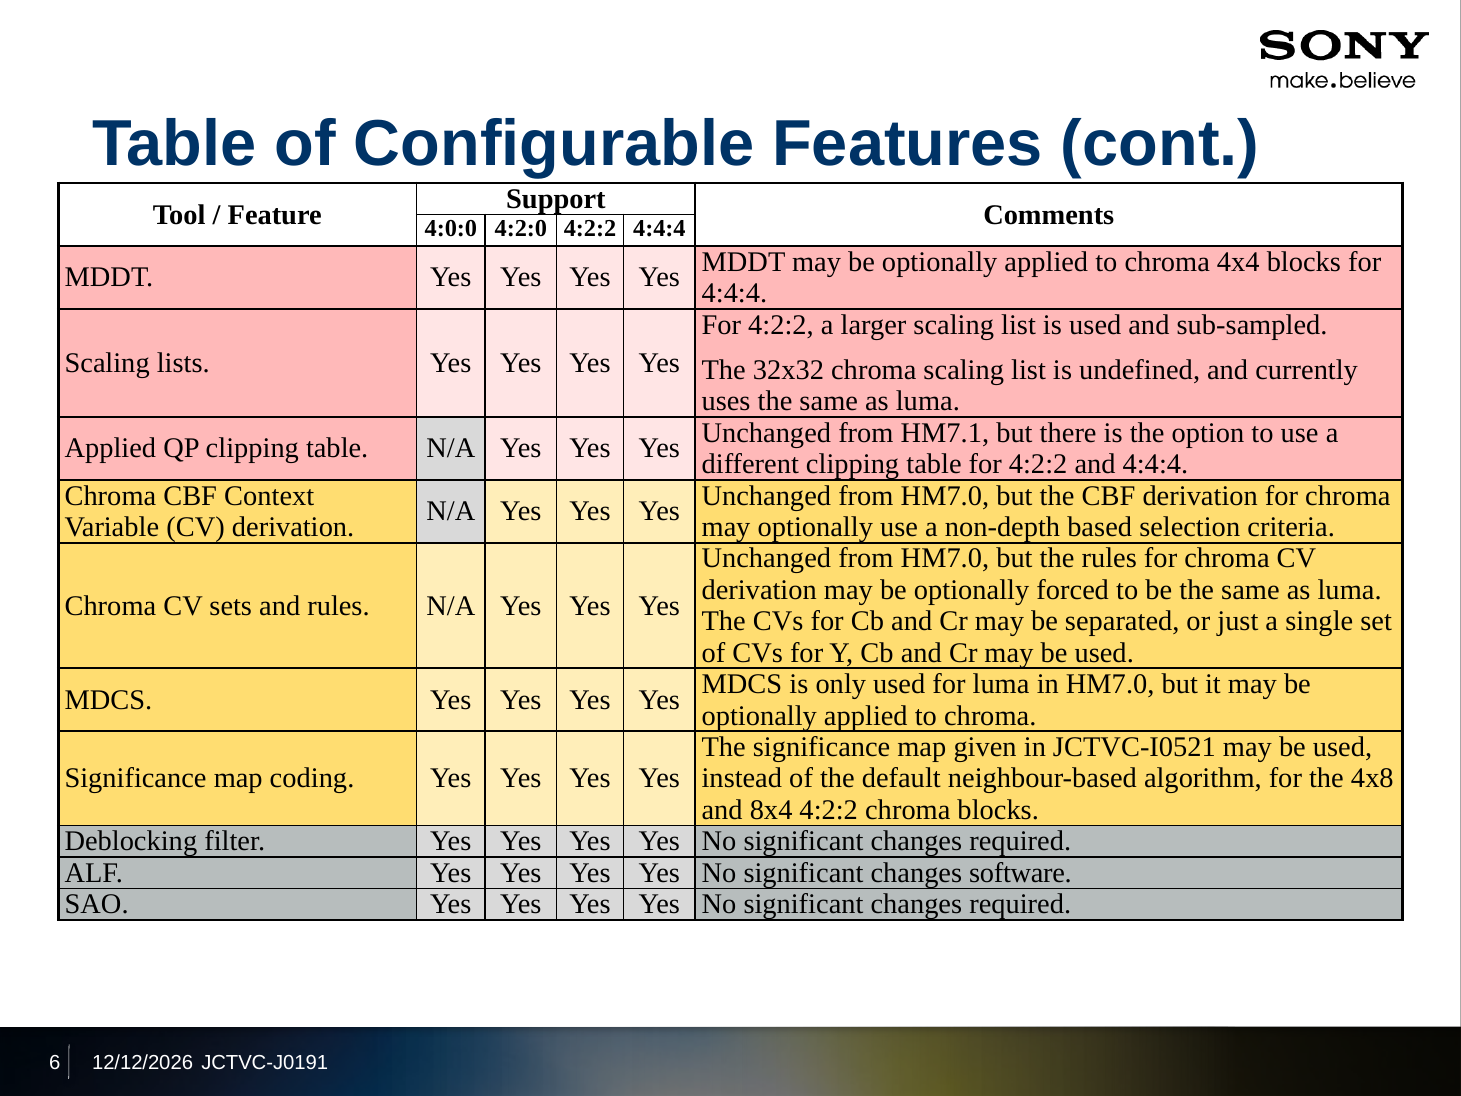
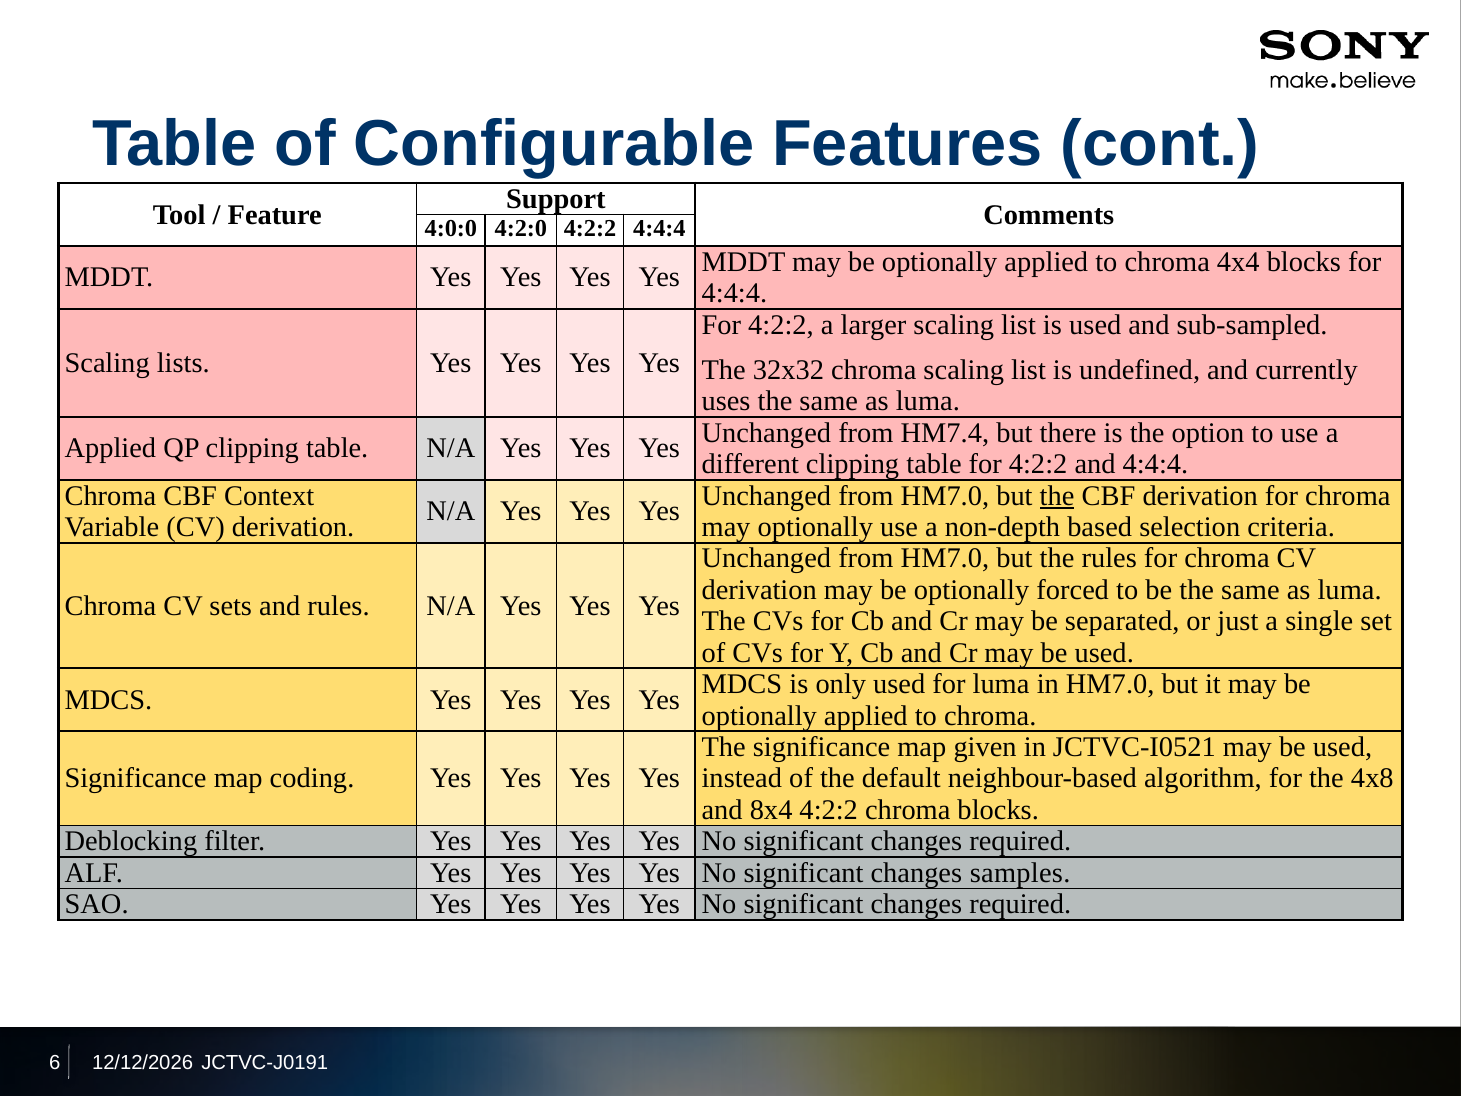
HM7.1: HM7.1 -> HM7.4 (945, 433)
the underline: none -> present (1057, 496)
software: software -> samples (1020, 873)
